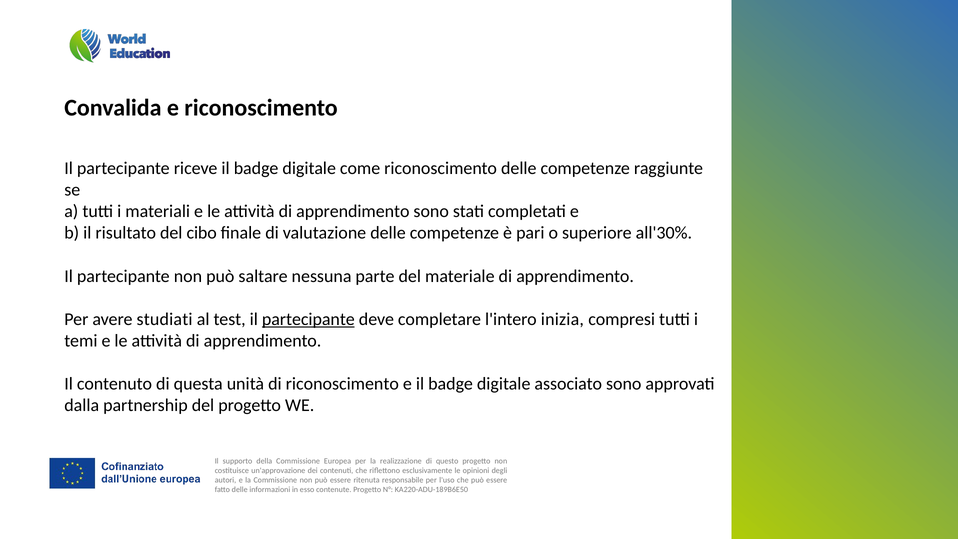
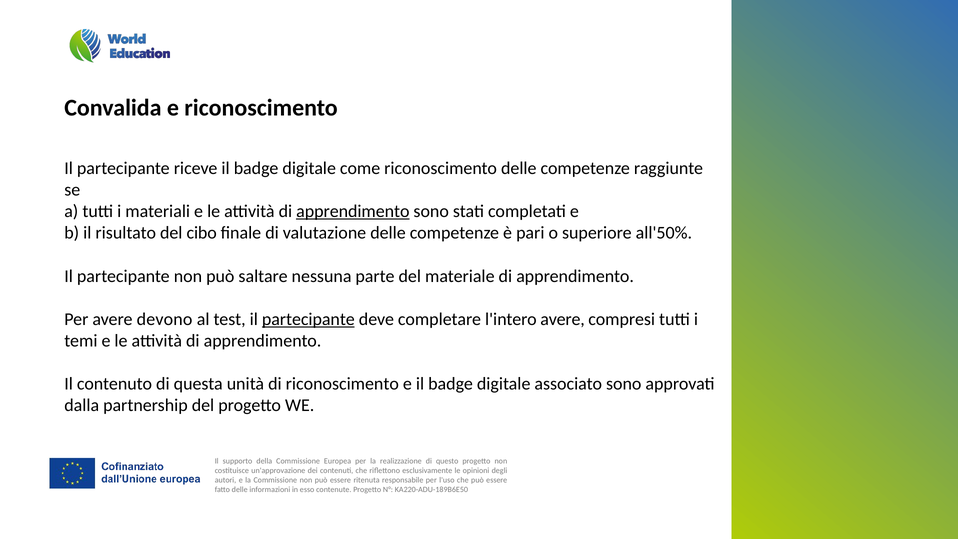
apprendimento underline: none -> present (353, 211)
all'30%: all'30% -> all'50% (664, 233)
studiati: studiati -> devono (165, 319)
l'intero inizia: inizia -> avere (563, 319)
